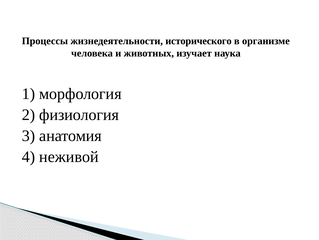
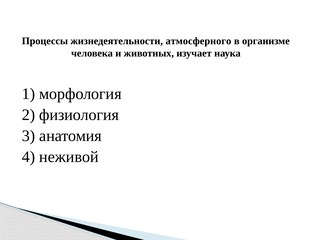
исторического: исторического -> атмосферного (198, 41)
